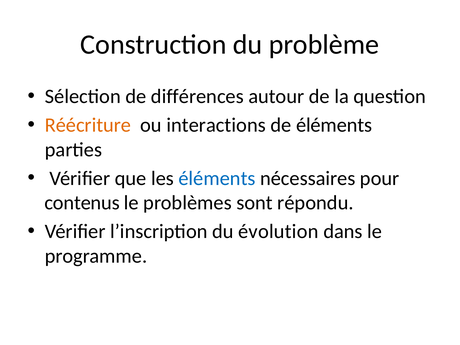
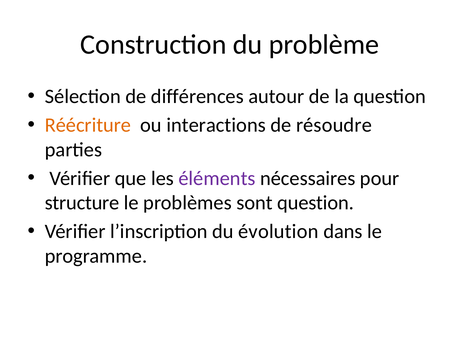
de éléments: éléments -> résoudre (334, 125)
éléments colour: blue -> purple (217, 178)
contenus: contenus -> structure (82, 203)
sont répondu: répondu -> question (316, 203)
